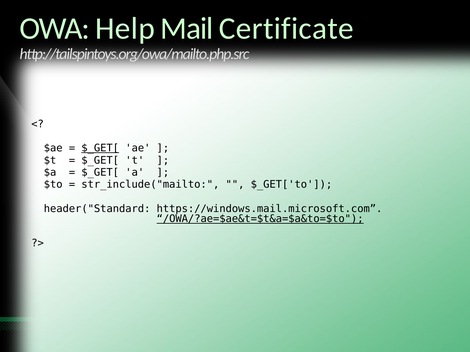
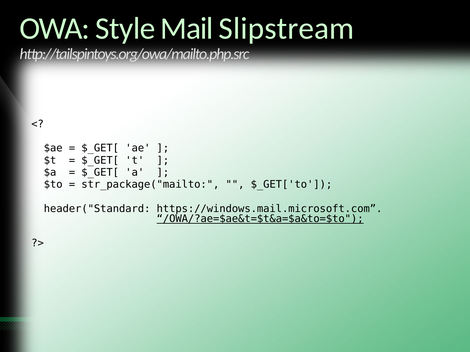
Help: Help -> Style (125, 29)
Certificate: Certificate -> Slipstream (286, 29)
$_GET[ underline: present -> none (100, 148)
str_include("mailto: str_include("mailto -> str_package("mailto (150, 185)
